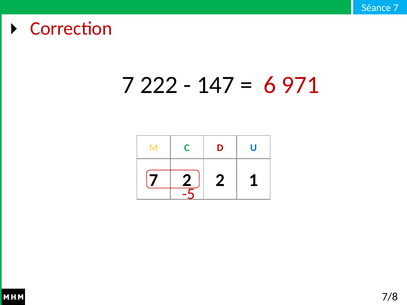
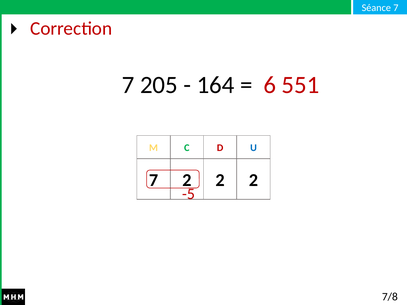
222: 222 -> 205 (159, 85)
147: 147 -> 164 (216, 85)
971: 971 -> 551 (300, 85)
2 1: 1 -> 2 (253, 180)
